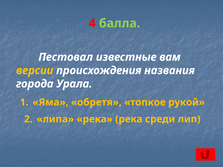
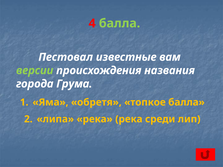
версии colour: yellow -> light green (35, 71)
Урала: Урала -> Грума (74, 84)
топкое рукой: рукой -> балла (186, 102)
